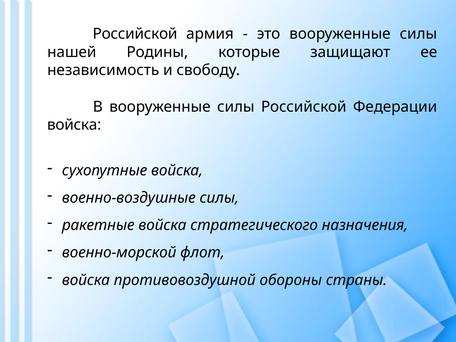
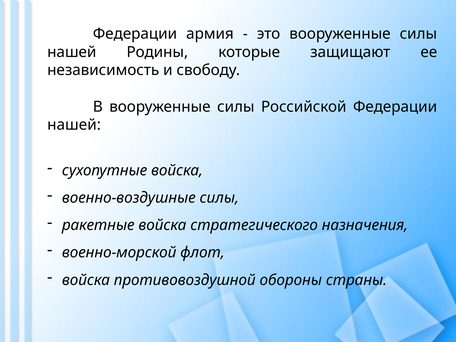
Российской: Российской -> Федерации (135, 34)
войска: войска -> нашей (74, 125)
